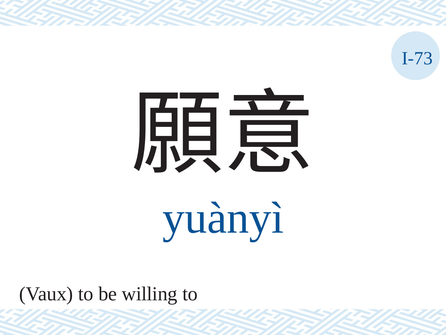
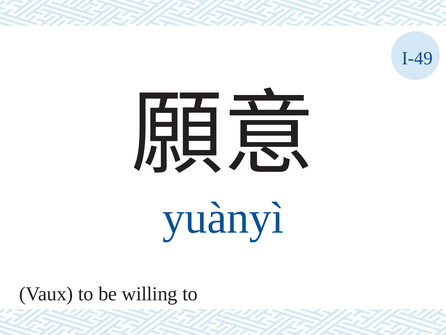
I-73: I-73 -> I-49 (417, 58)
